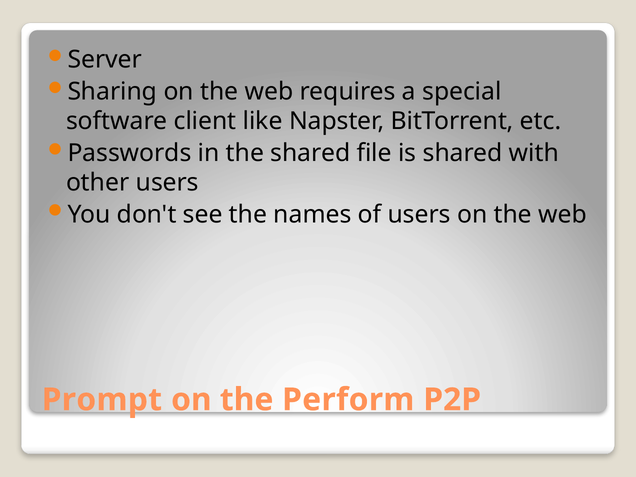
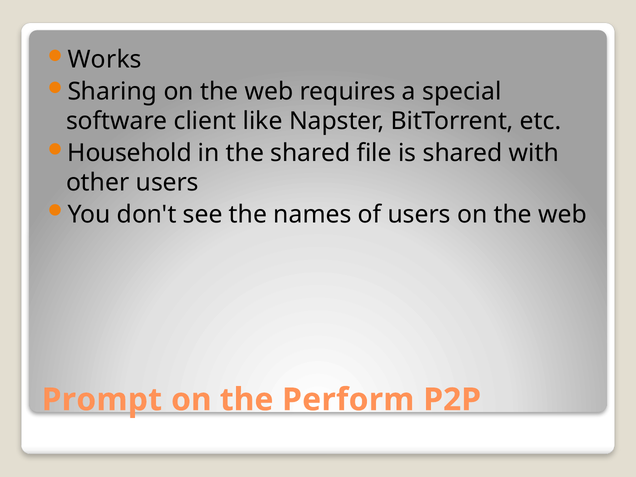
Server: Server -> Works (105, 60)
Passwords: Passwords -> Household (130, 153)
